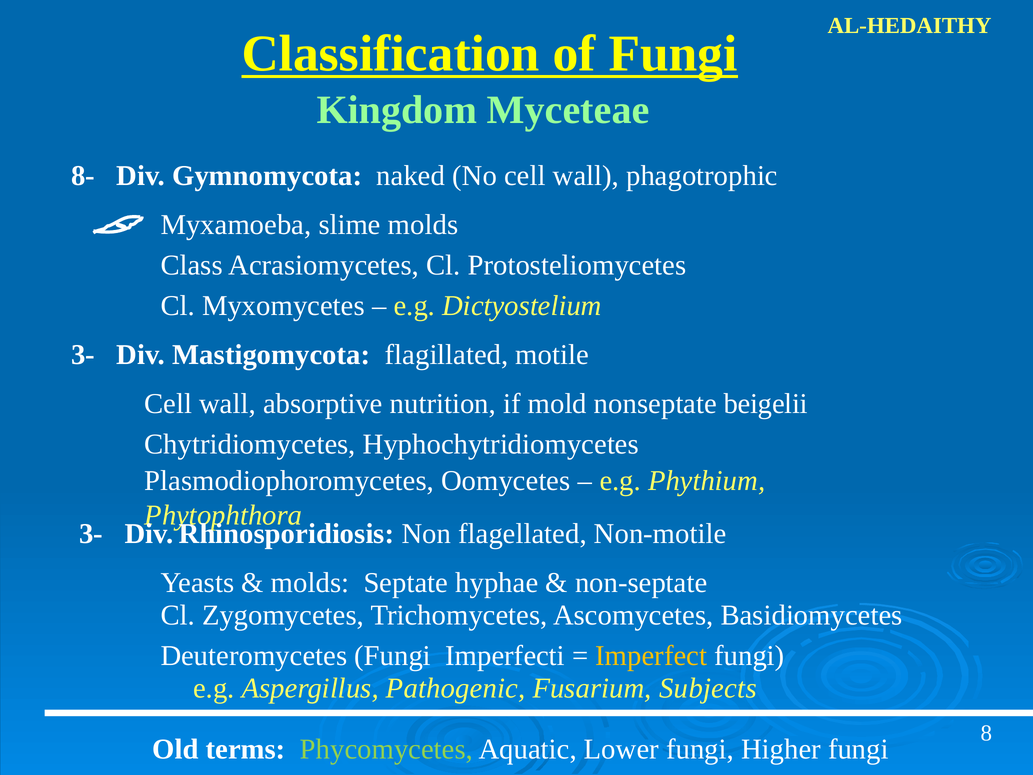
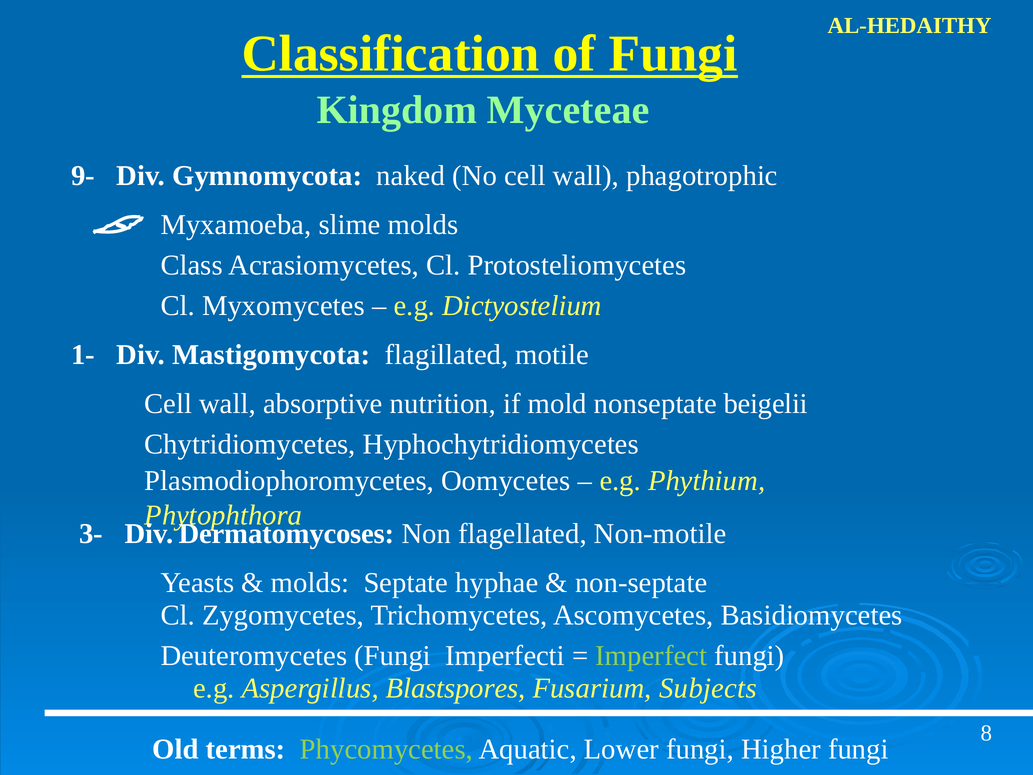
8-: 8- -> 9- (83, 176)
3-: 3- -> 1- (83, 355)
Rhinosporidiosis: Rhinosporidiosis -> Dermatomycoses (287, 534)
Imperfect colour: yellow -> light green (651, 656)
Pathogenic: Pathogenic -> Blastspores (456, 688)
